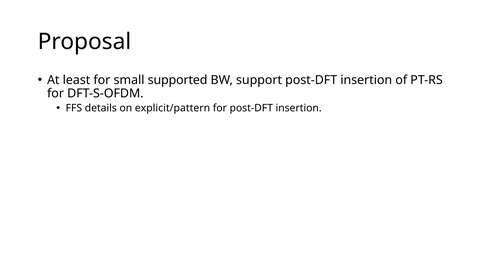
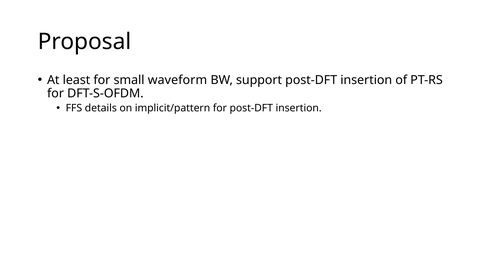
supported: supported -> waveform (177, 80)
explicit/pattern: explicit/pattern -> implicit/pattern (173, 108)
